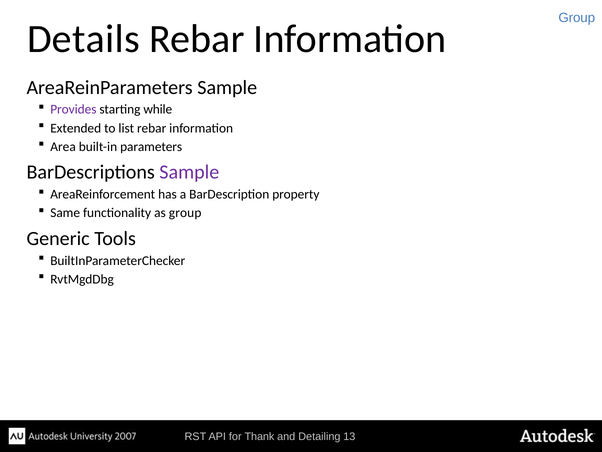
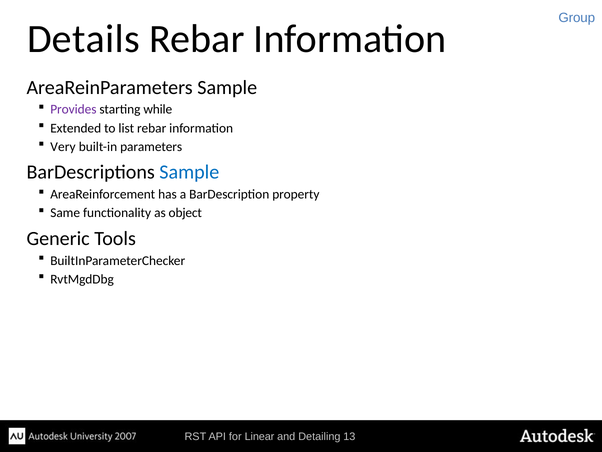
Area: Area -> Very (63, 147)
Sample colour: purple -> blue (189, 172)
as group: group -> object (185, 213)
Thank: Thank -> Linear (259, 436)
